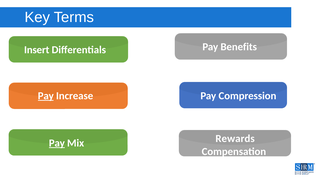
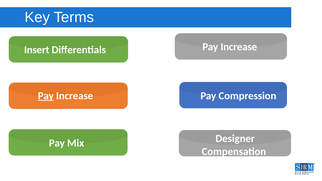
Benefits: Benefits -> Increase (239, 47)
Pay underline: present -> none (57, 143)
Rewards: Rewards -> Designer (235, 139)
